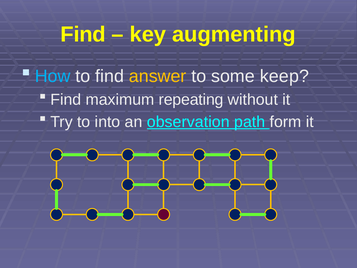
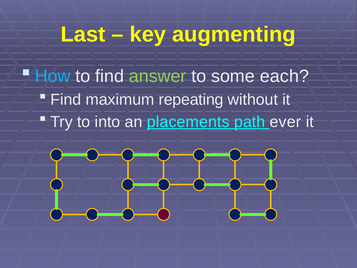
Find: Find -> Last (83, 34)
answer colour: yellow -> light green (158, 76)
keep: keep -> each (284, 76)
observation: observation -> placements (188, 122)
form: form -> ever (285, 122)
